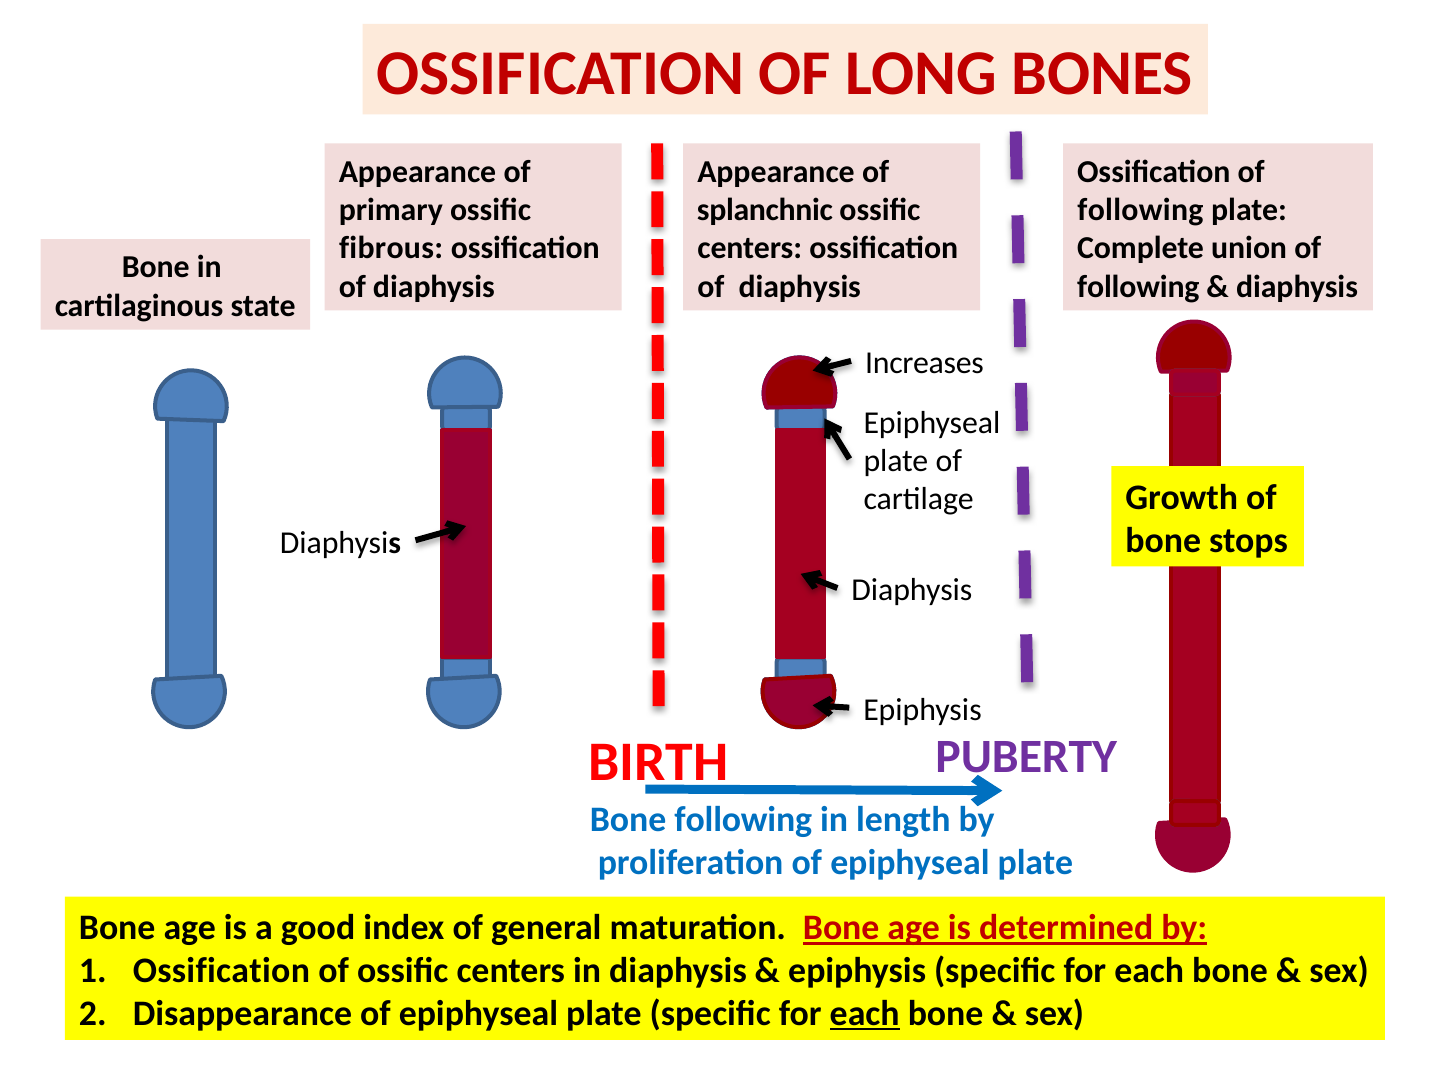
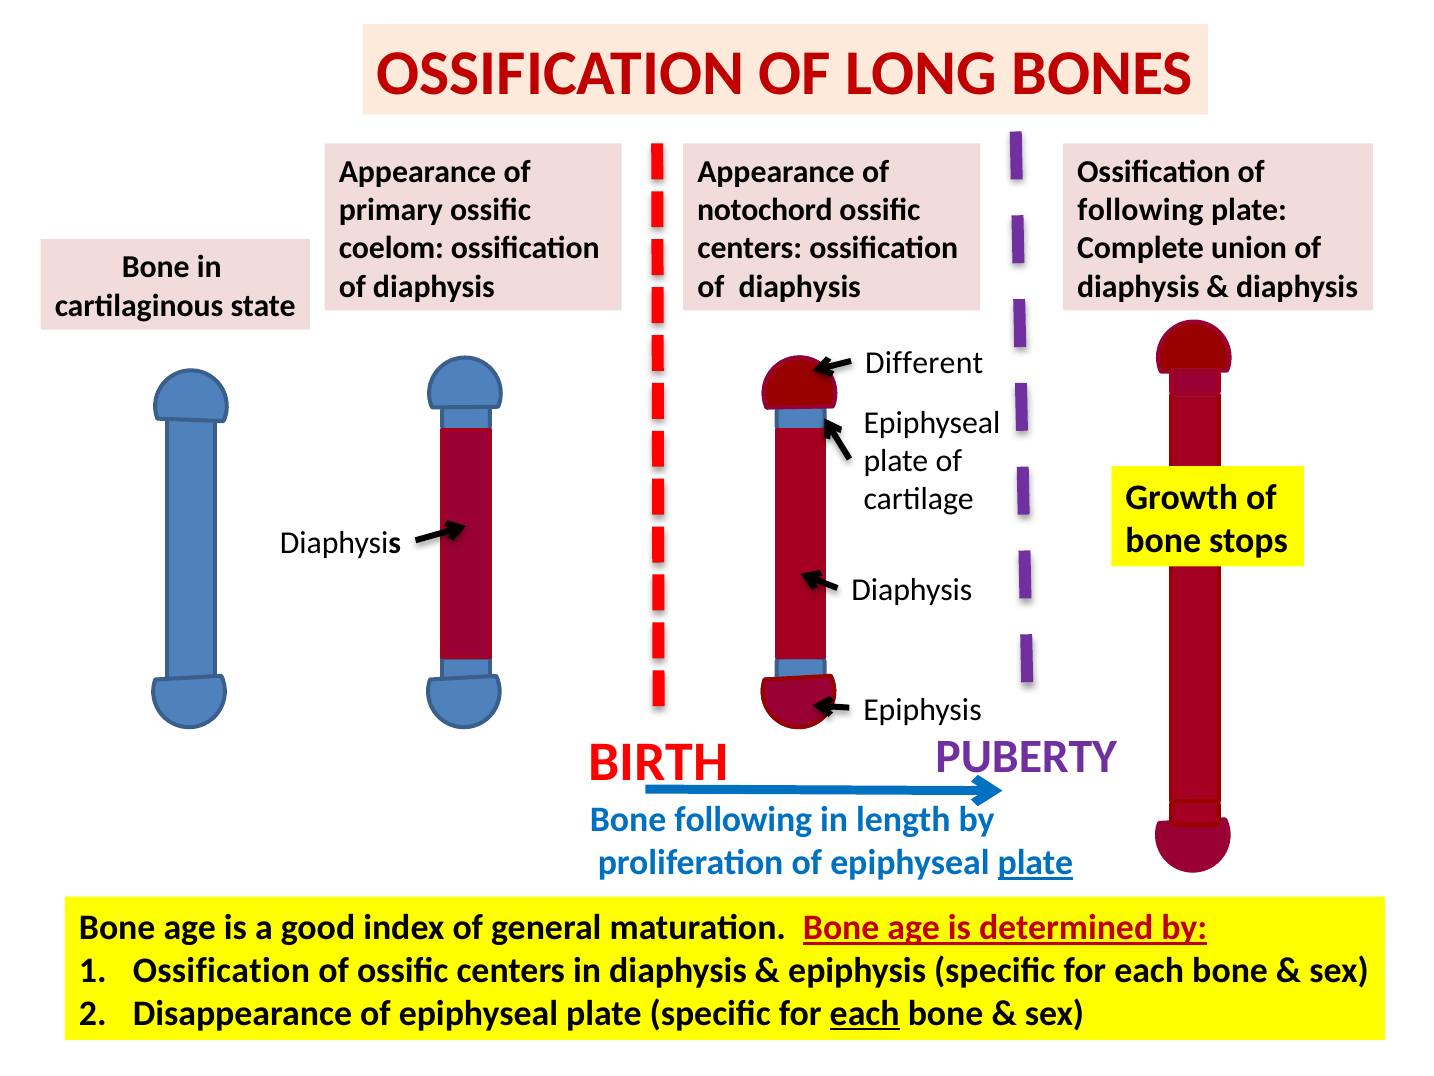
splanchnic: splanchnic -> notochord (765, 210)
fibrous: fibrous -> coelom (391, 248)
following: following -> diaphysis (1138, 286)
Increases: Increases -> Different (924, 363)
plate underline: none -> present (1035, 863)
